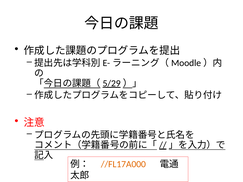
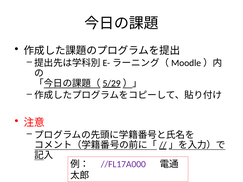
//FL17A000 colour: orange -> purple (123, 164)
